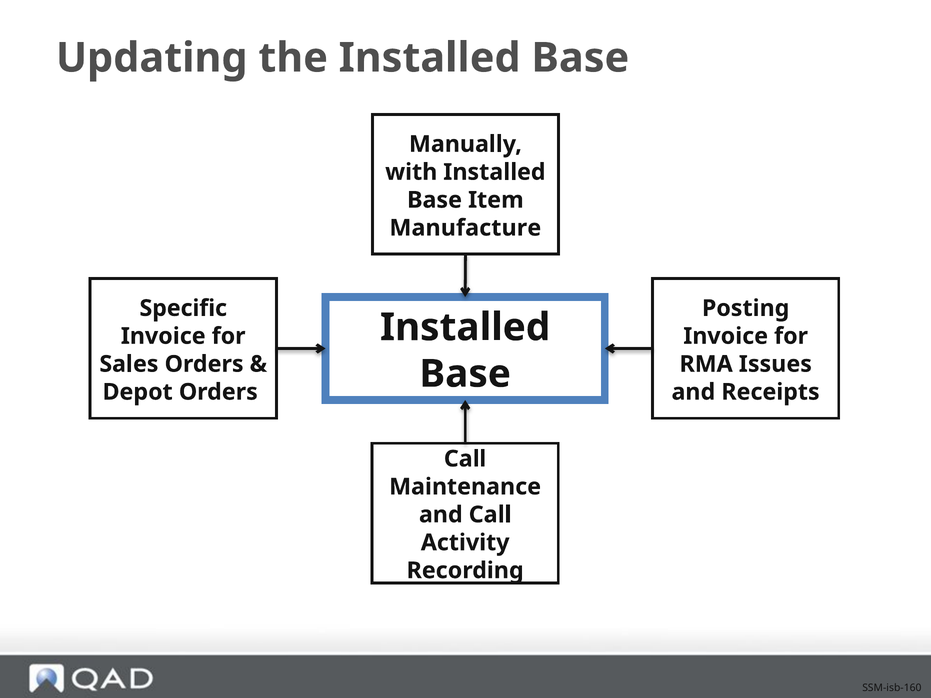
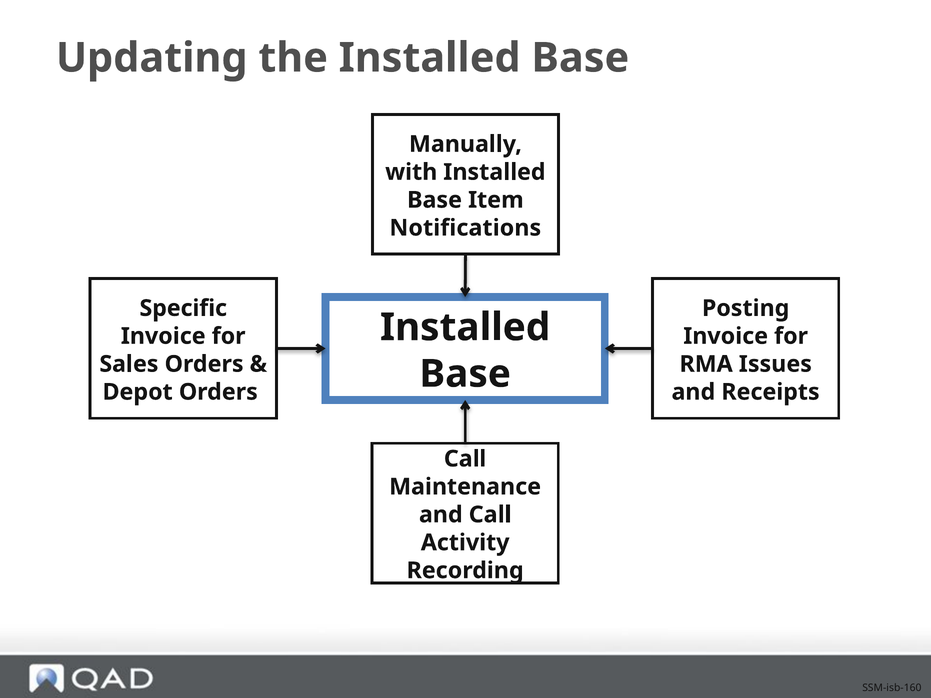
Manufacture: Manufacture -> Notifications (465, 228)
